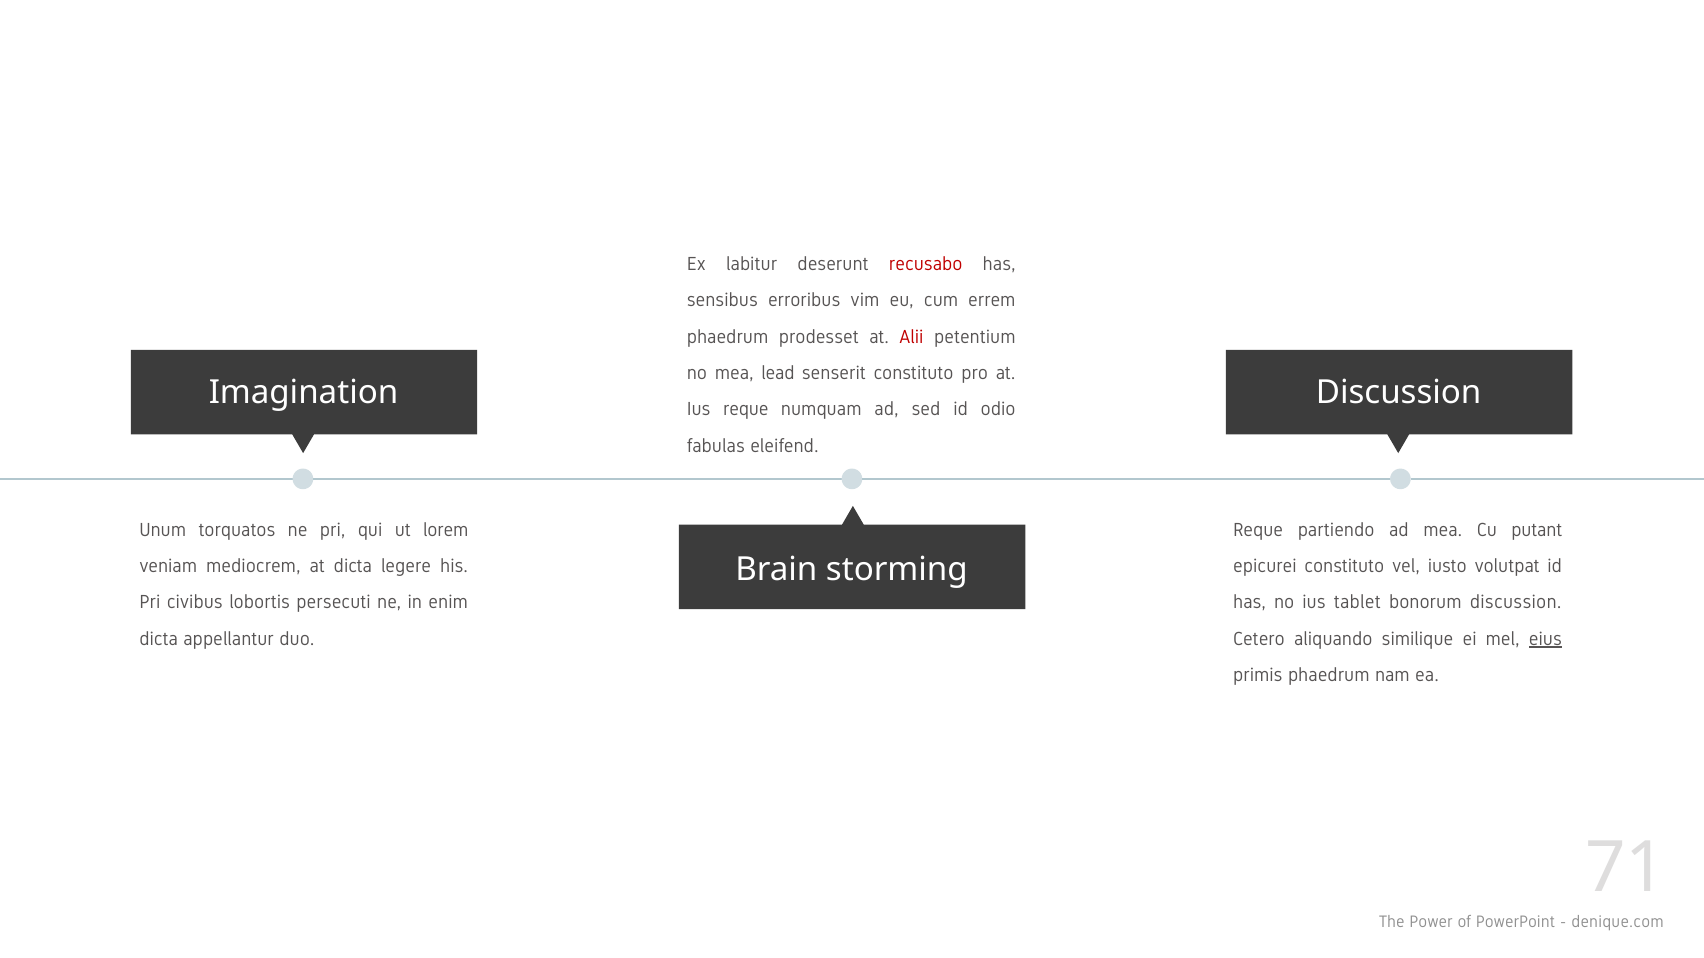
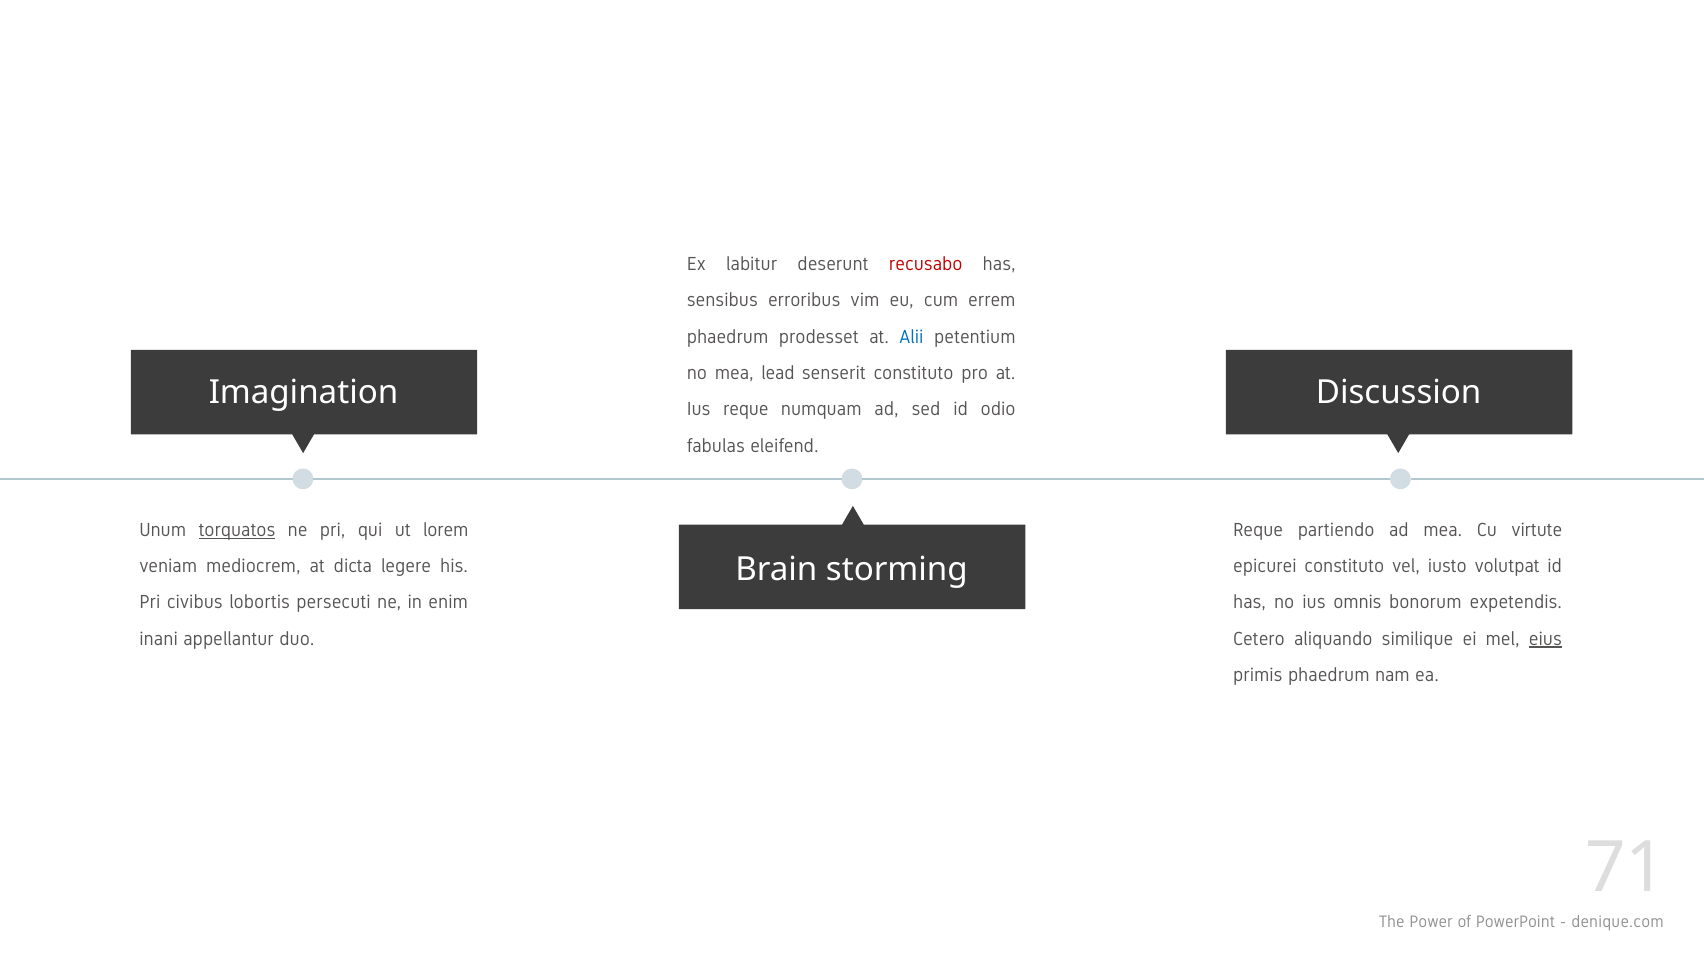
Alii colour: red -> blue (912, 337)
torquatos underline: none -> present (237, 530)
putant: putant -> virtute (1537, 530)
tablet: tablet -> omnis (1358, 603)
bonorum discussion: discussion -> expetendis (1516, 603)
dicta: dicta -> inani (159, 639)
